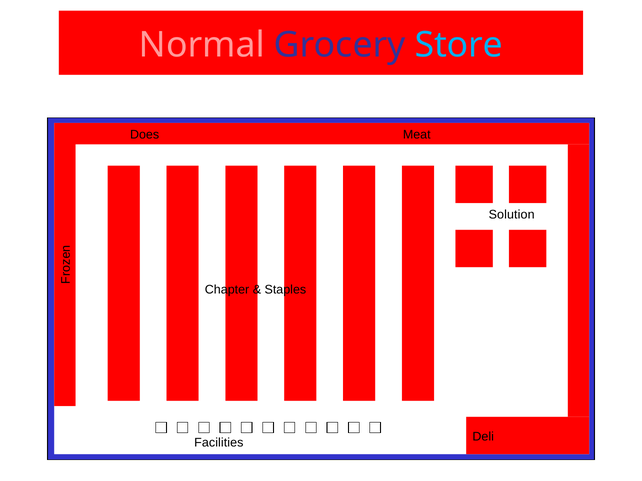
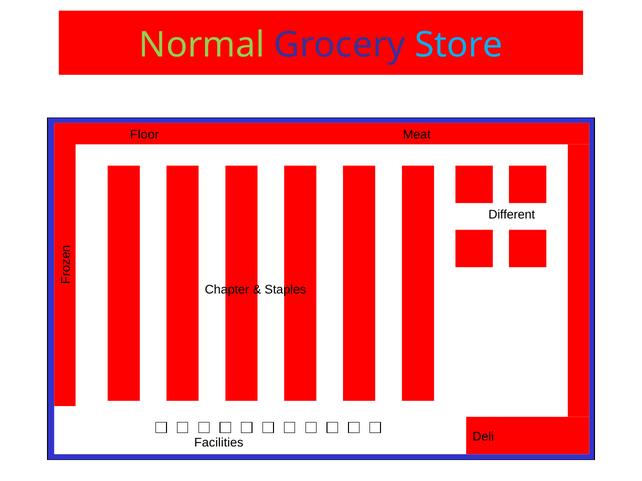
Normal colour: pink -> light green (202, 45)
Does: Does -> Floor (145, 135)
Solution: Solution -> Different (512, 215)
